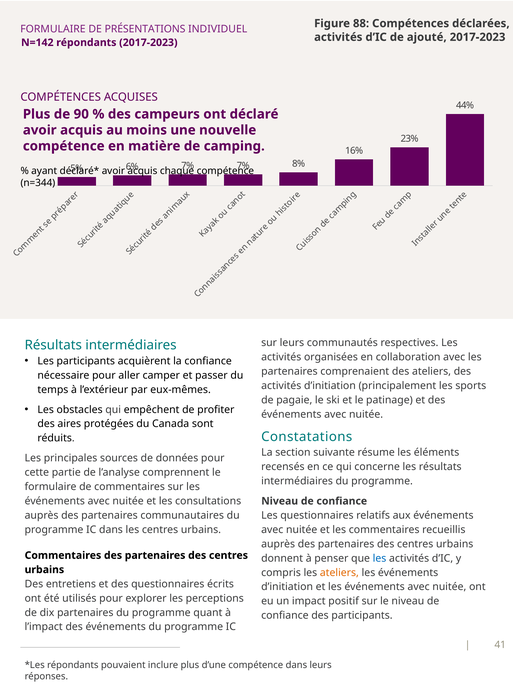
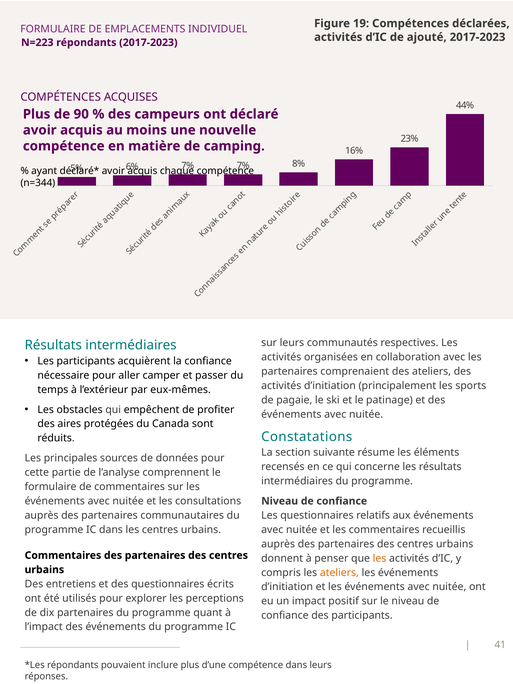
88: 88 -> 19 (361, 23)
PRÉSENTATIONS: PRÉSENTATIONS -> EMPLACEMENTS (145, 29)
N=142: N=142 -> N=223 (37, 43)
les colour: blue -> orange (380, 558)
